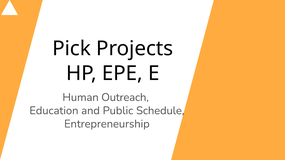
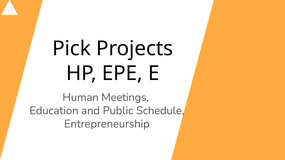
Outreach: Outreach -> Meetings (125, 97)
